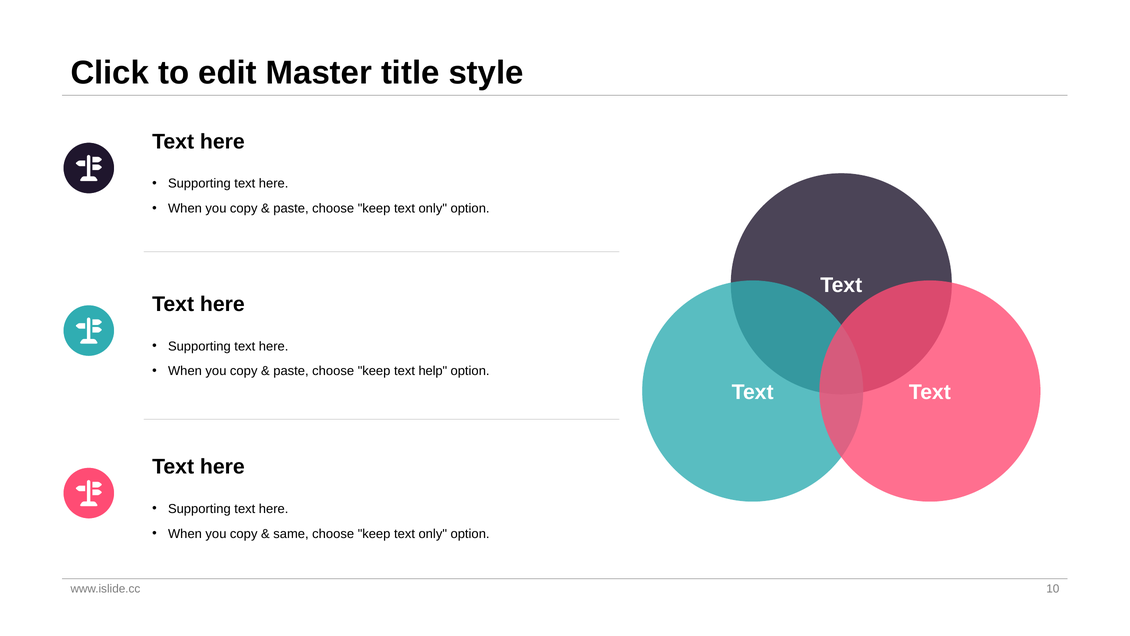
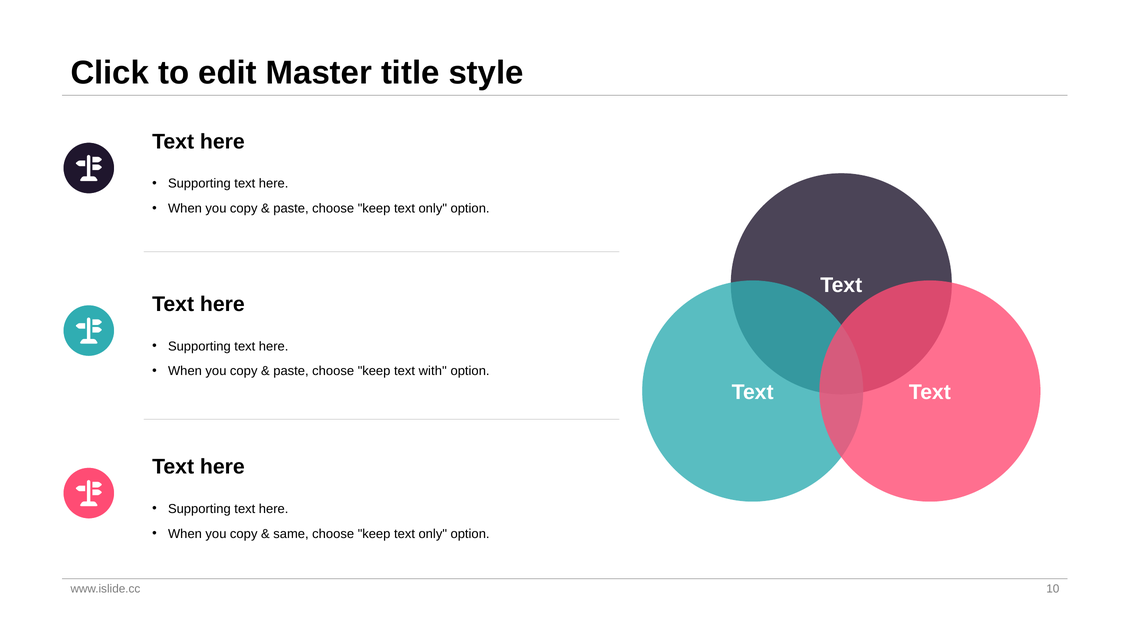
help: help -> with (433, 371)
